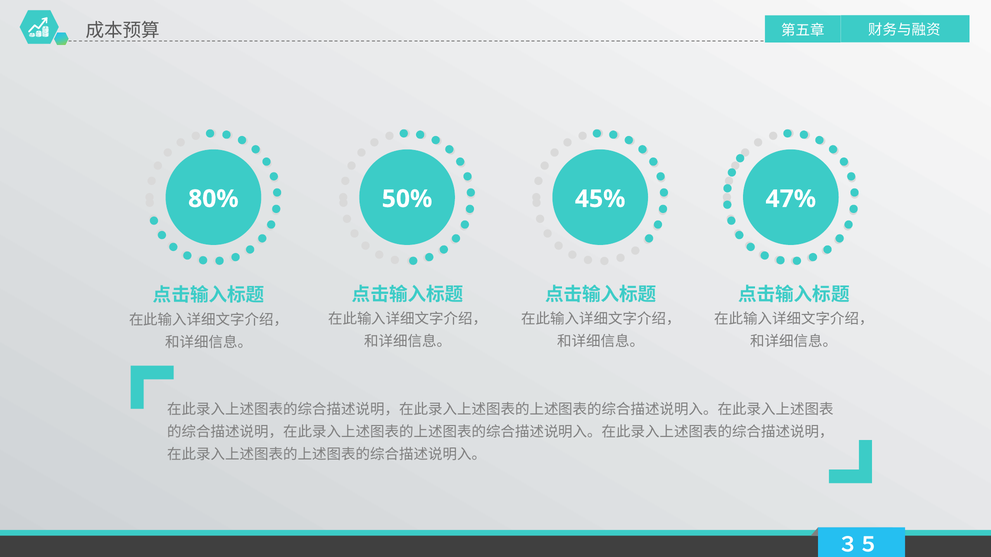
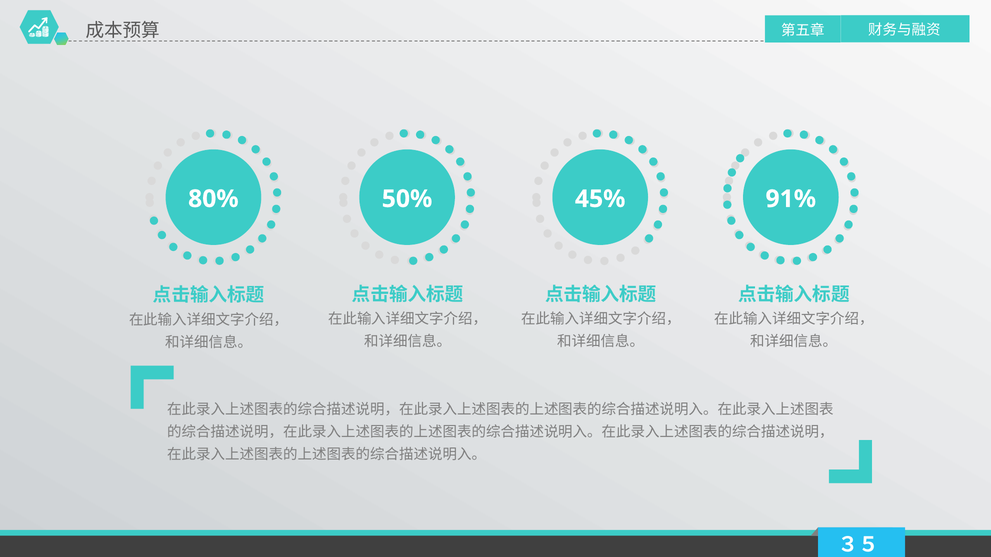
47%: 47% -> 91% (791, 199)
